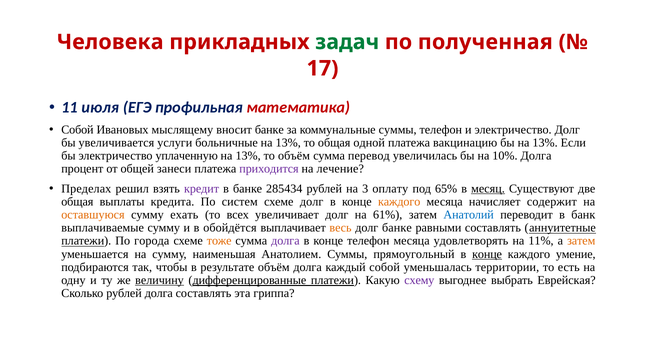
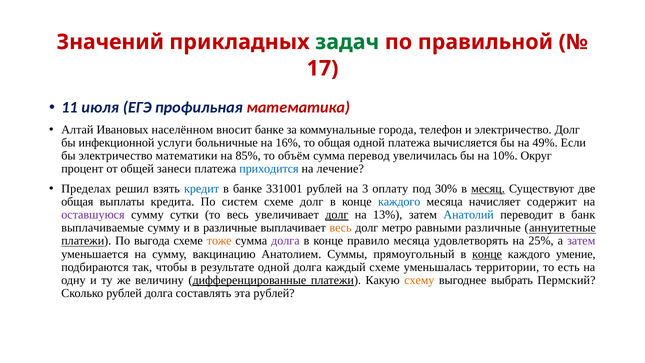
Человека: Человека -> Значений (110, 42)
полученная: полученная -> правильной (485, 42)
Собой: Собой -> Алтай (77, 130)
мыслящему: мыслящему -> населённом (182, 130)
коммунальные суммы: суммы -> города (398, 130)
увеличивается: увеличивается -> инфекционной (116, 143)
13%: 13% -> 16% (288, 143)
вакцинацию: вакцинацию -> вычисляется (465, 143)
бы на 13%: 13% -> 49% (545, 143)
уплаченную: уплаченную -> математики (187, 156)
13%: 13% -> 85% (248, 156)
10% Долга: Долга -> Округ (536, 156)
приходится colour: purple -> blue (269, 169)
кредит colour: purple -> blue (202, 189)
285434: 285434 -> 331001 (284, 189)
65%: 65% -> 30% (446, 189)
каждого colour: orange -> blue (399, 202)
оставшуюся colour: orange -> purple (93, 215)
ехать: ехать -> сутки (184, 215)
то всех: всех -> весь (238, 215)
долг underline: none -> present (337, 215)
61%: 61% -> 13% (388, 215)
в обойдётся: обойдётся -> различные (230, 228)
долг банке: банке -> метро (397, 228)
равными составлять: составлять -> различные (493, 228)
города: города -> выгода (152, 241)
конце телефон: телефон -> правило (368, 241)
11%: 11% -> 25% (541, 241)
затем colour: orange -> purple (581, 241)
наименьшая: наименьшая -> вакцинацию (224, 254)
результате объём: объём -> одной (274, 267)
каждый собой: собой -> схеме (385, 267)
величину underline: present -> none (160, 280)
схему colour: purple -> orange (419, 280)
Еврейская: Еврейская -> Пермский (566, 280)
эта гриппа: гриппа -> рублей (274, 293)
